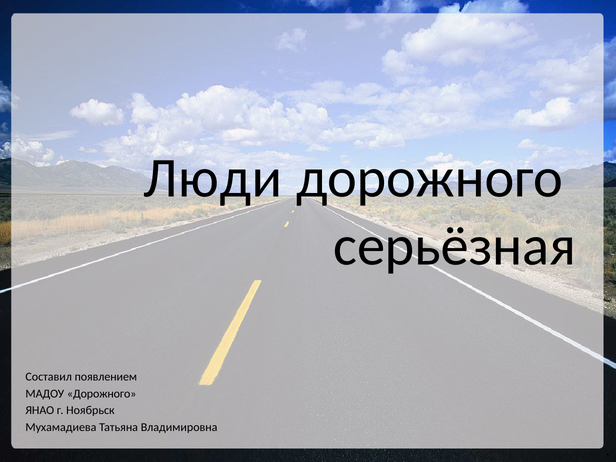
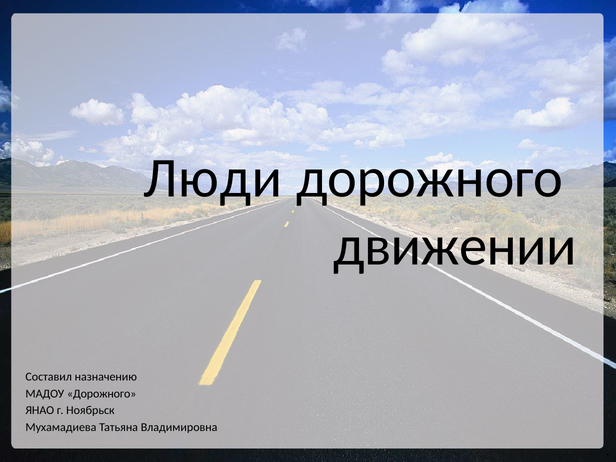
серьёзная: серьёзная -> движении (455, 246)
появлением: появлением -> назначению (106, 377)
